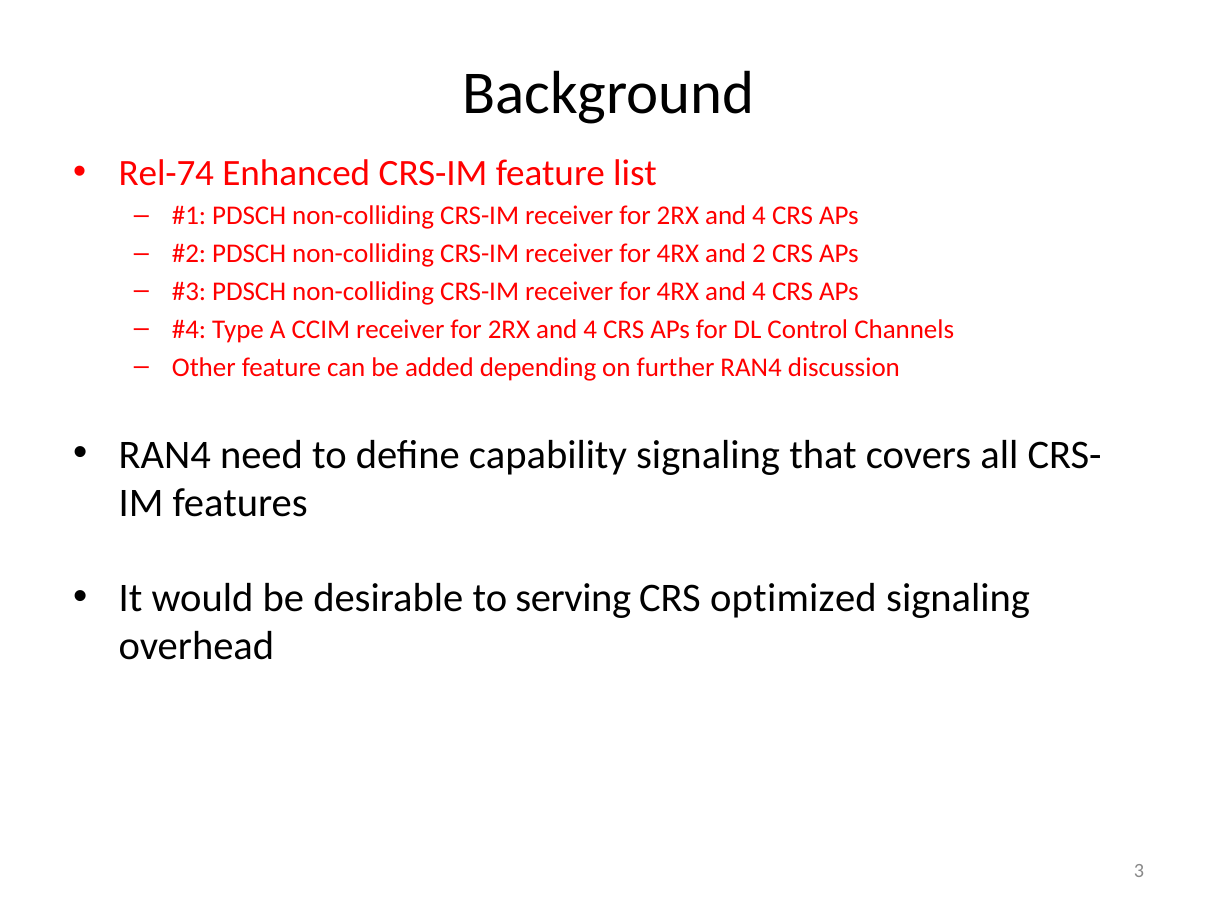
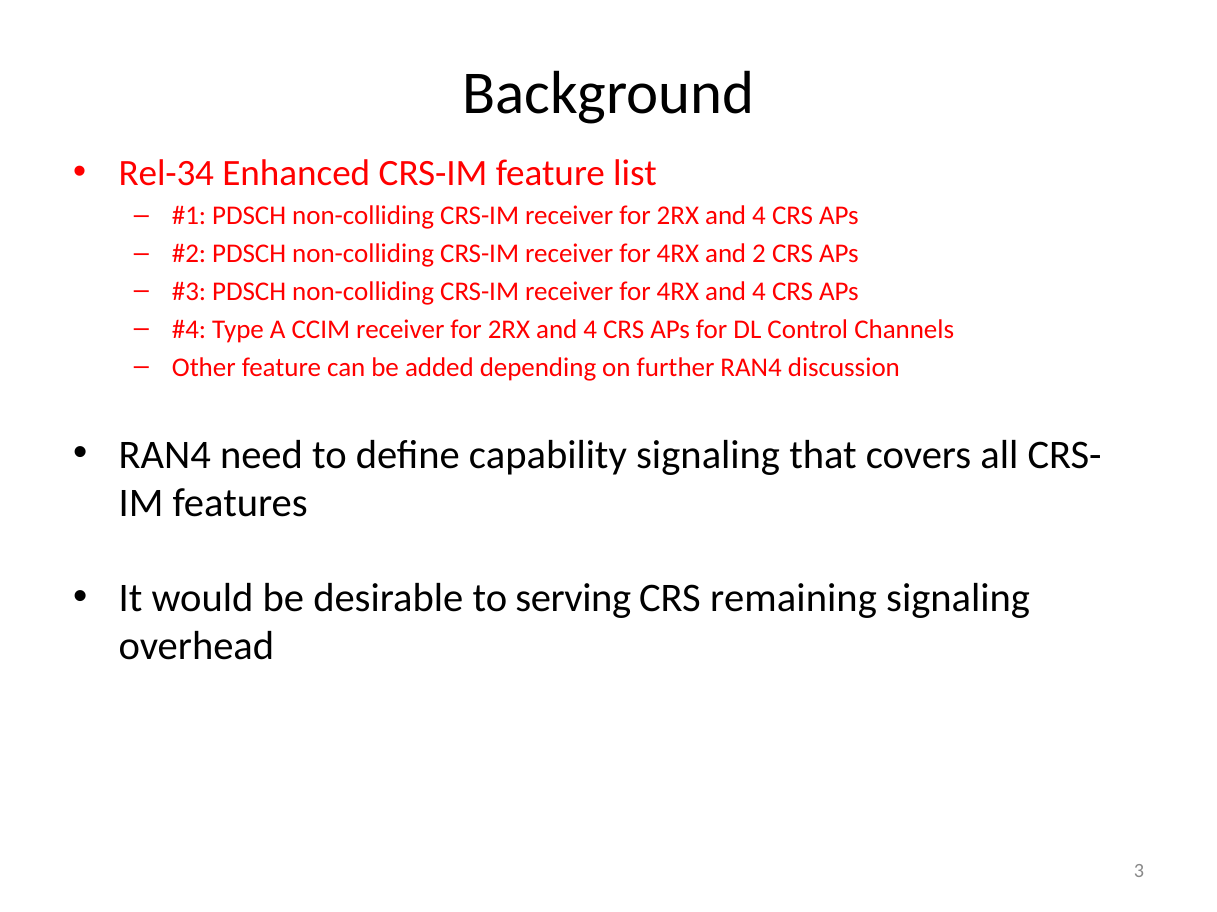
Rel-74: Rel-74 -> Rel-34 (166, 173)
optimized: optimized -> remaining (793, 598)
